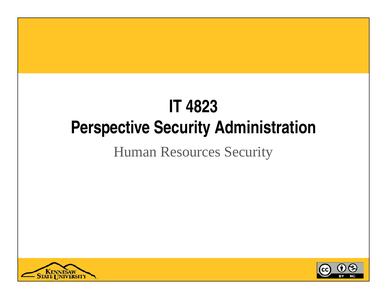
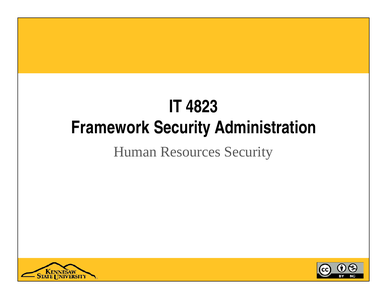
Perspective: Perspective -> Framework (110, 128)
